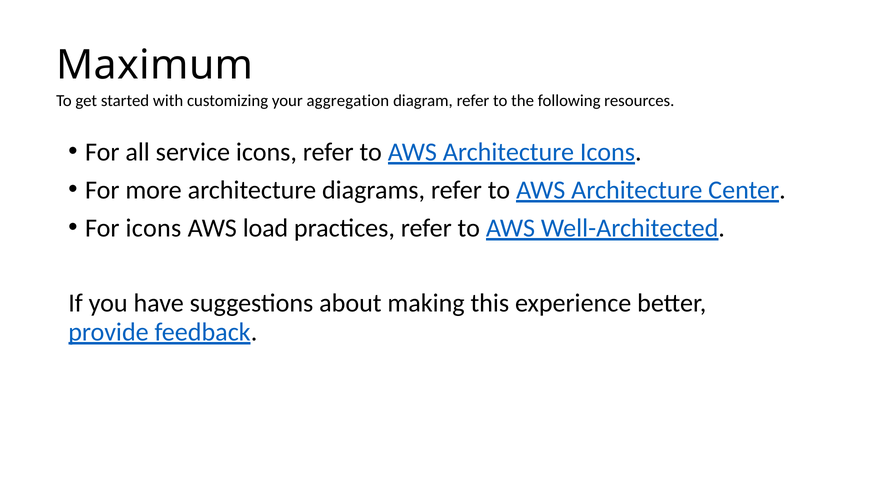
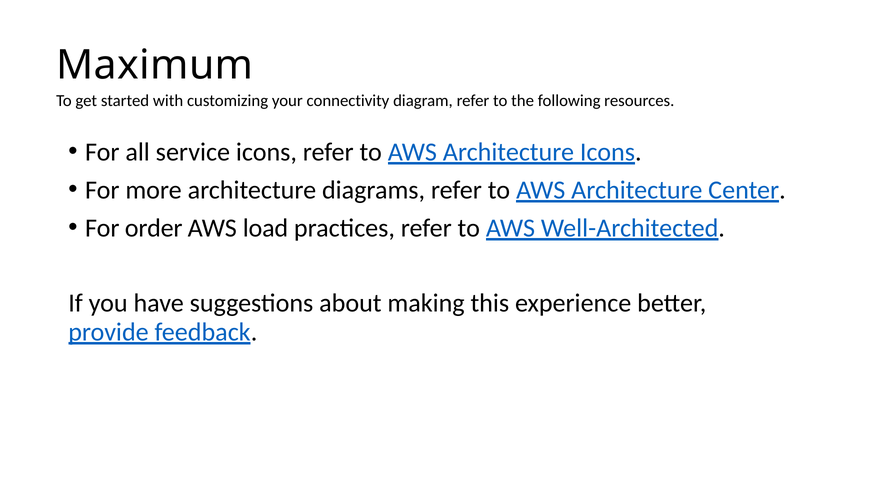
aggregation: aggregation -> connectivity (348, 101)
For icons: icons -> order (154, 228)
